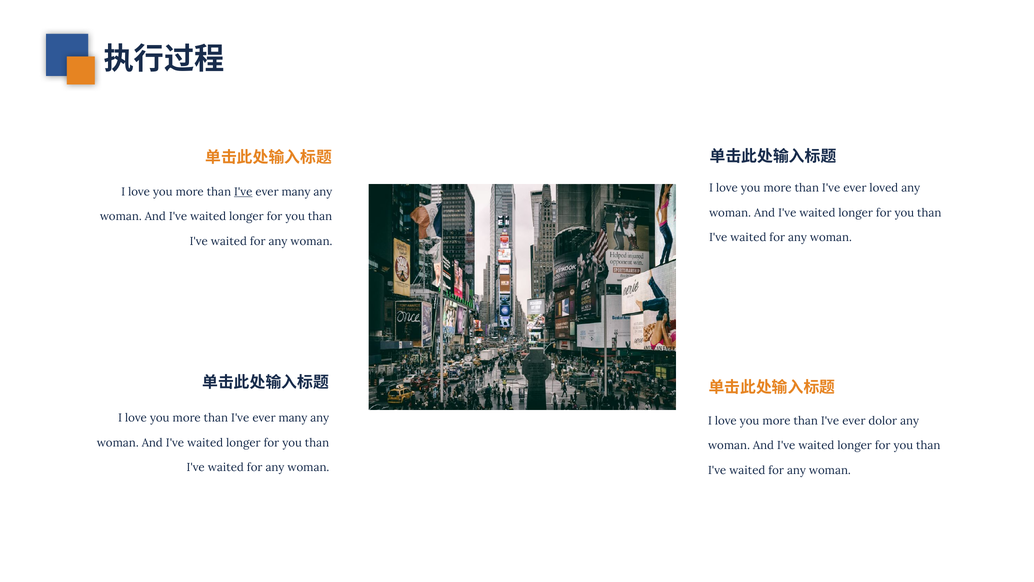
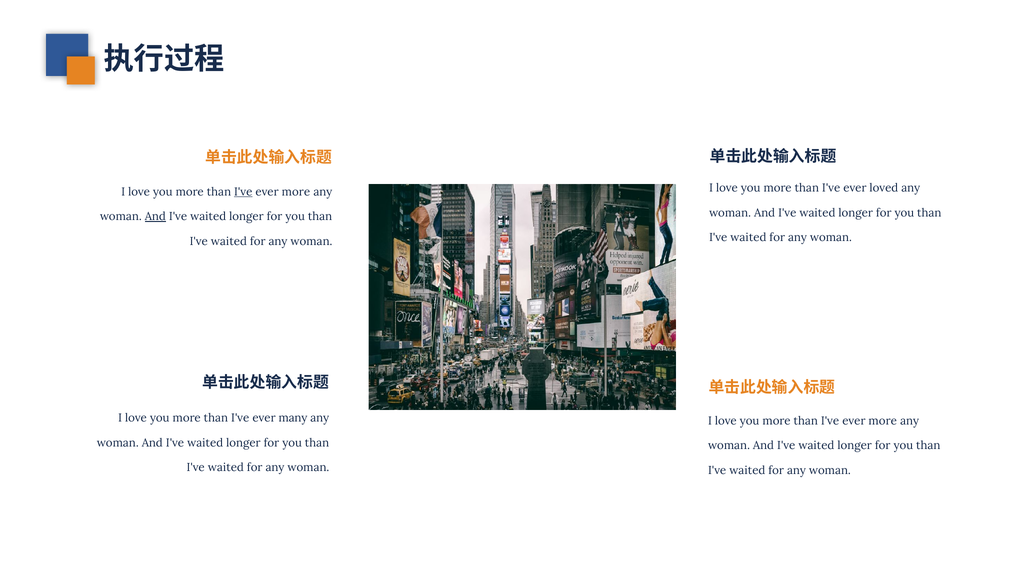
many: many -> more (296, 192)
And underline: none -> present (155, 216)
dolor: dolor -> more (883, 421)
